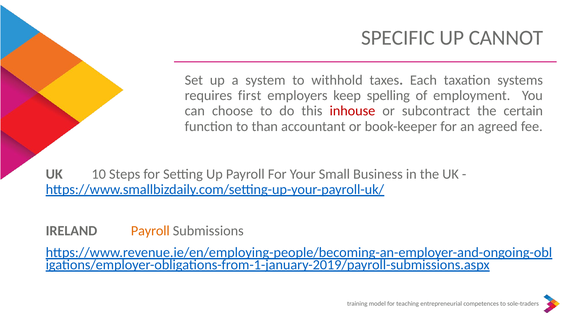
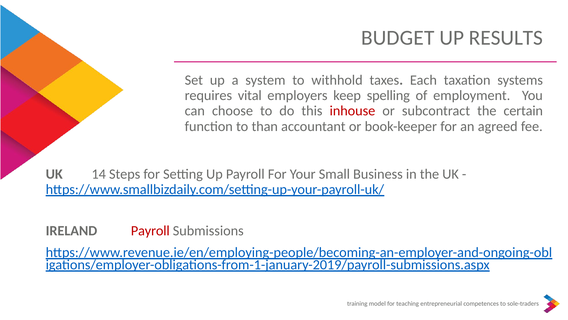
SPECIFIC: SPECIFIC -> BUDGET (398, 38)
CANNOT: CANNOT -> RESULTS (506, 38)
first: first -> vital (250, 95)
10: 10 -> 14 (99, 174)
Payroll colour: orange -> red (150, 231)
